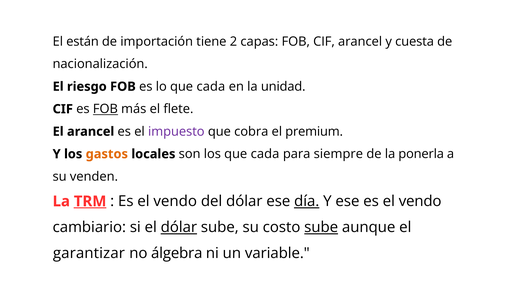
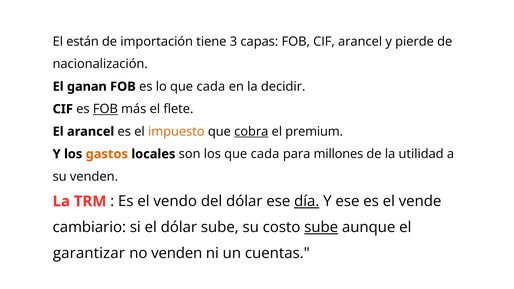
2: 2 -> 3 (233, 42)
cuesta: cuesta -> pierde (415, 42)
riesgo: riesgo -> ganan (87, 87)
unidad: unidad -> decidir (283, 87)
impuesto colour: purple -> orange (176, 132)
cobra underline: none -> present (251, 132)
siempre: siempre -> millones (338, 154)
ponerla: ponerla -> utilidad (421, 154)
TRM underline: present -> none (90, 201)
ese es el vendo: vendo -> vende (420, 201)
dólar underline: present -> none (179, 227)
no álgebra: álgebra -> venden (177, 253)
variable: variable -> cuentas (277, 253)
